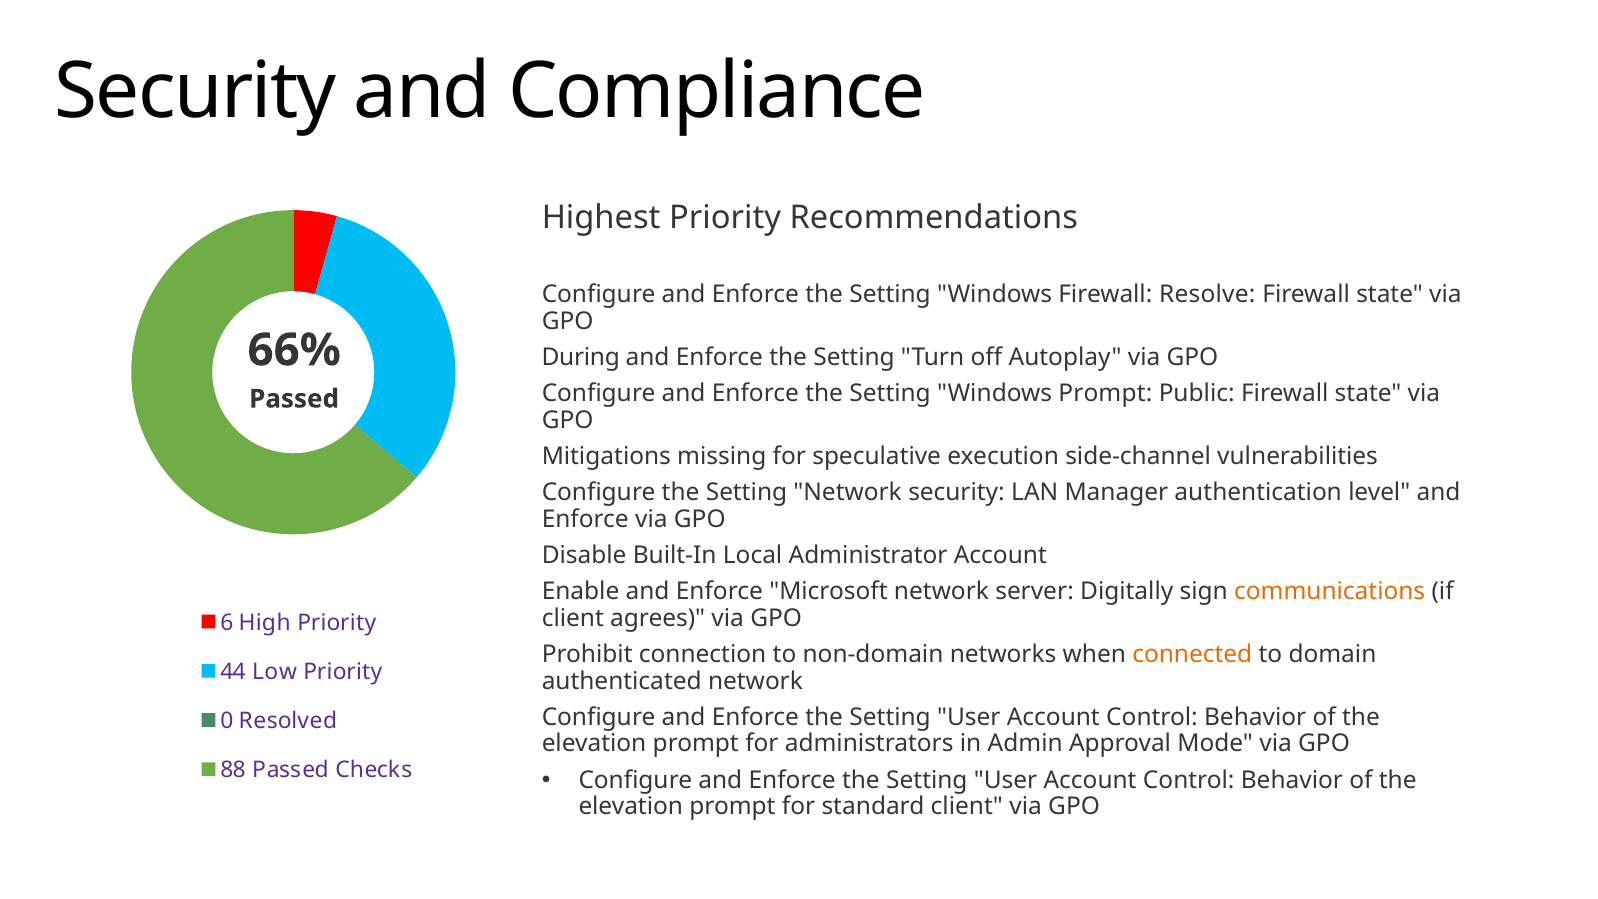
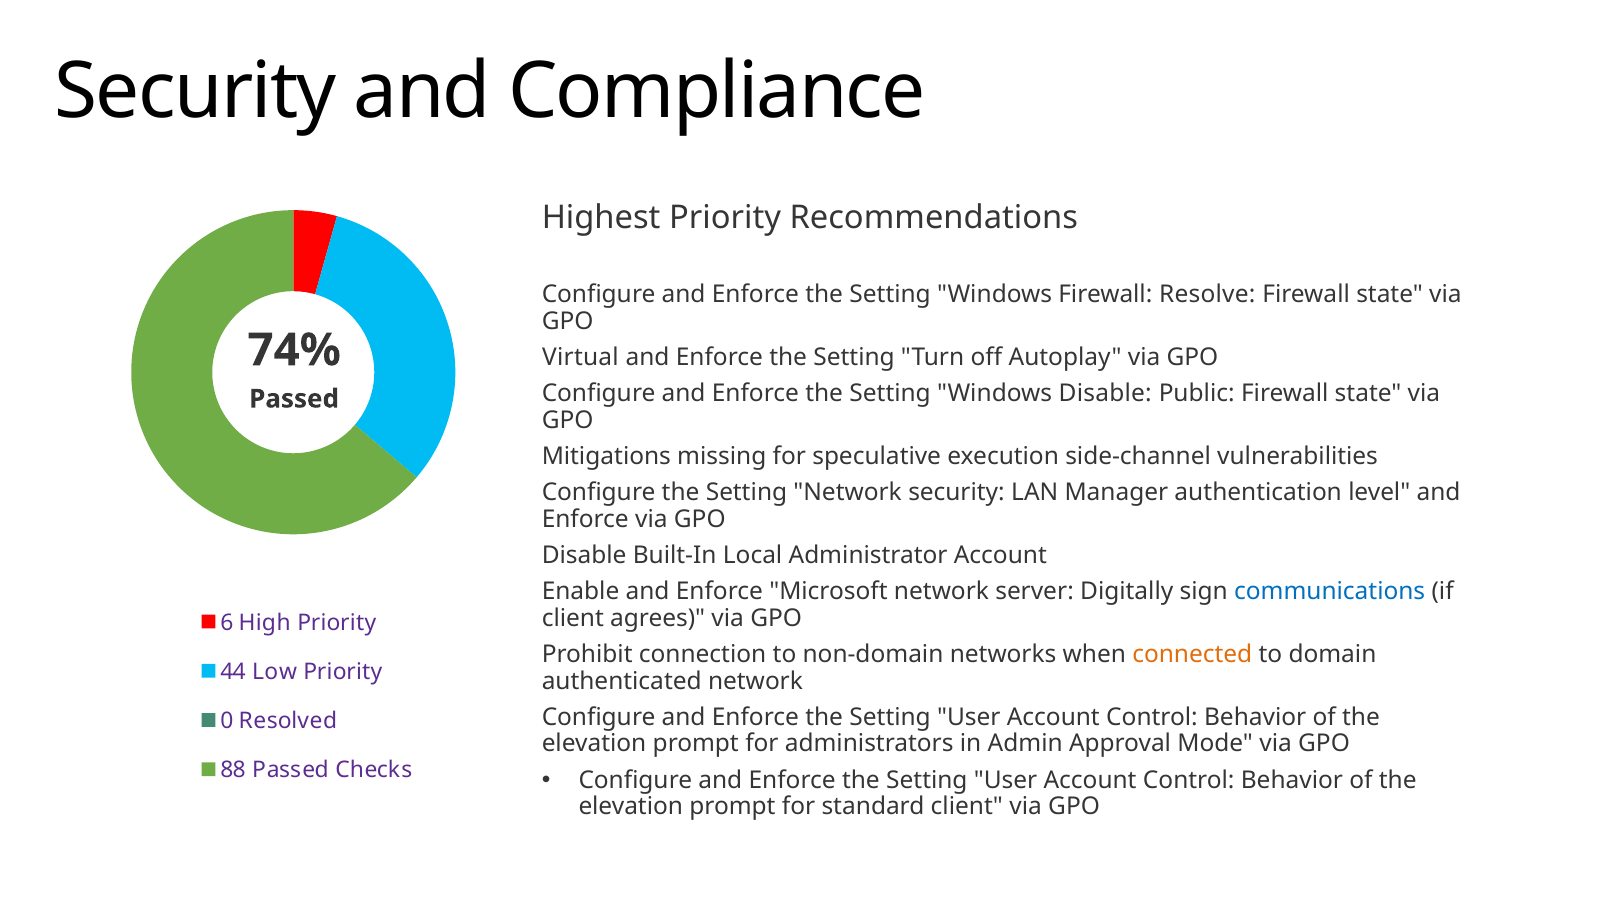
66%: 66% -> 74% (294, 350)
During: During -> Virtual (580, 357)
Windows Prompt: Prompt -> Disable (1105, 394)
communications colour: orange -> blue (1330, 592)
